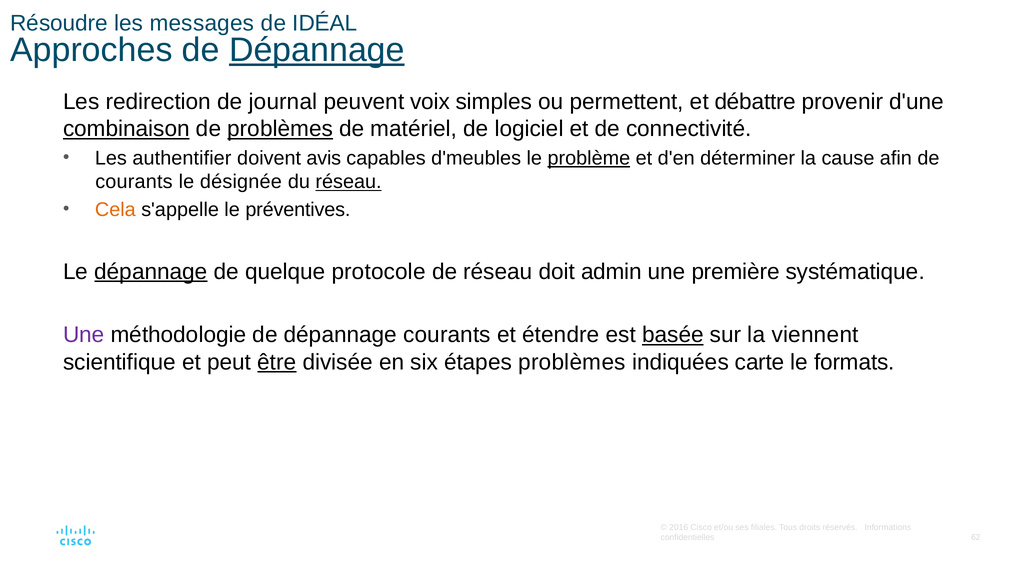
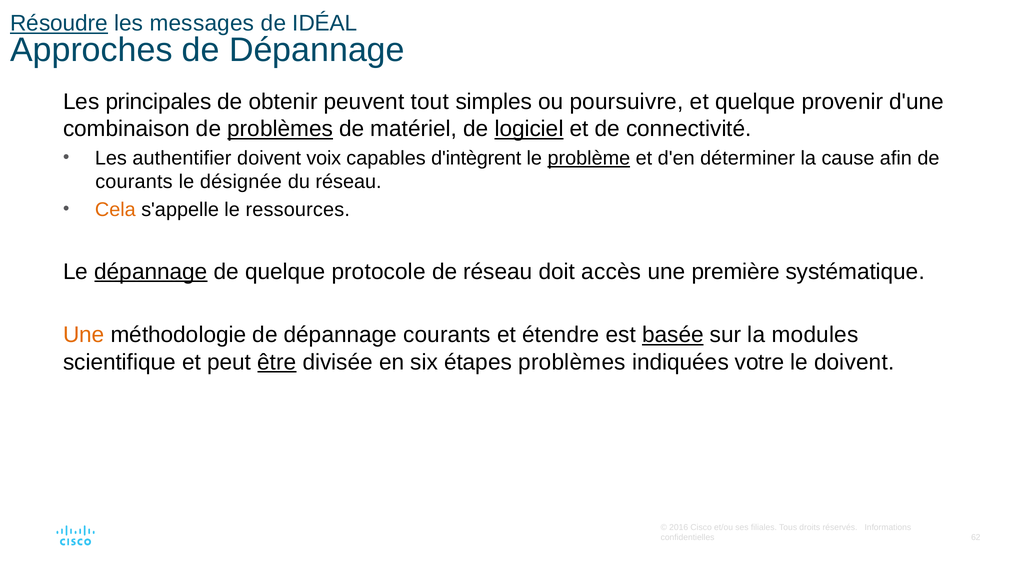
Résoudre underline: none -> present (59, 23)
Dépannage underline: present -> none (317, 50)
redirection: redirection -> principales (158, 102)
journal: journal -> obtenir (283, 102)
voix: voix -> tout (430, 102)
permettent: permettent -> poursuivre (627, 102)
et débattre: débattre -> quelque (755, 102)
combinaison underline: present -> none (126, 129)
logiciel underline: none -> present (529, 129)
avis: avis -> voix (324, 158)
d'meubles: d'meubles -> d'intègrent (476, 158)
réseau underline: present -> none (349, 182)
préventives: préventives -> ressources (298, 210)
admin: admin -> accès (611, 272)
Une colour: purple -> orange (84, 335)
viennent: viennent -> modules (815, 335)
carte: carte -> votre (760, 362)
le formats: formats -> doivent (854, 362)
